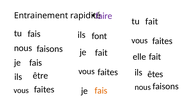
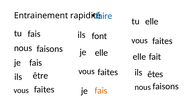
faire colour: purple -> blue (104, 16)
tu fait: fait -> elle (152, 21)
je fait: fait -> elle (101, 53)
